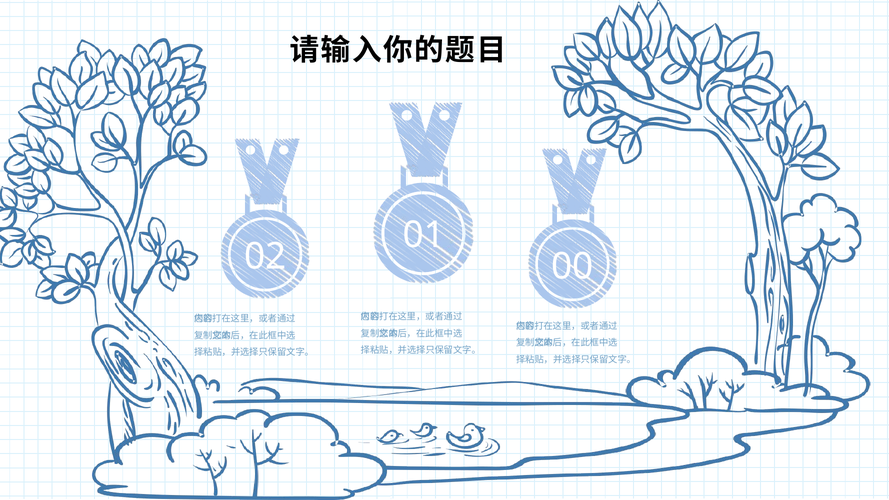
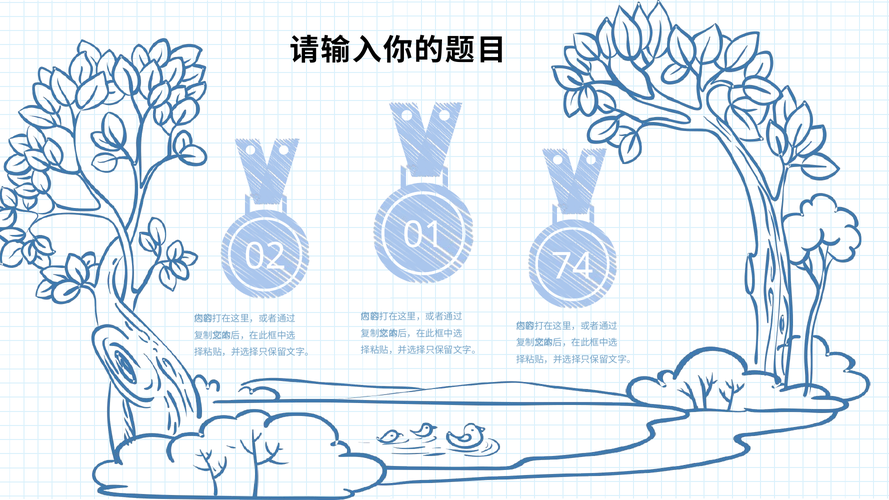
00: 00 -> 74 (572, 266)
